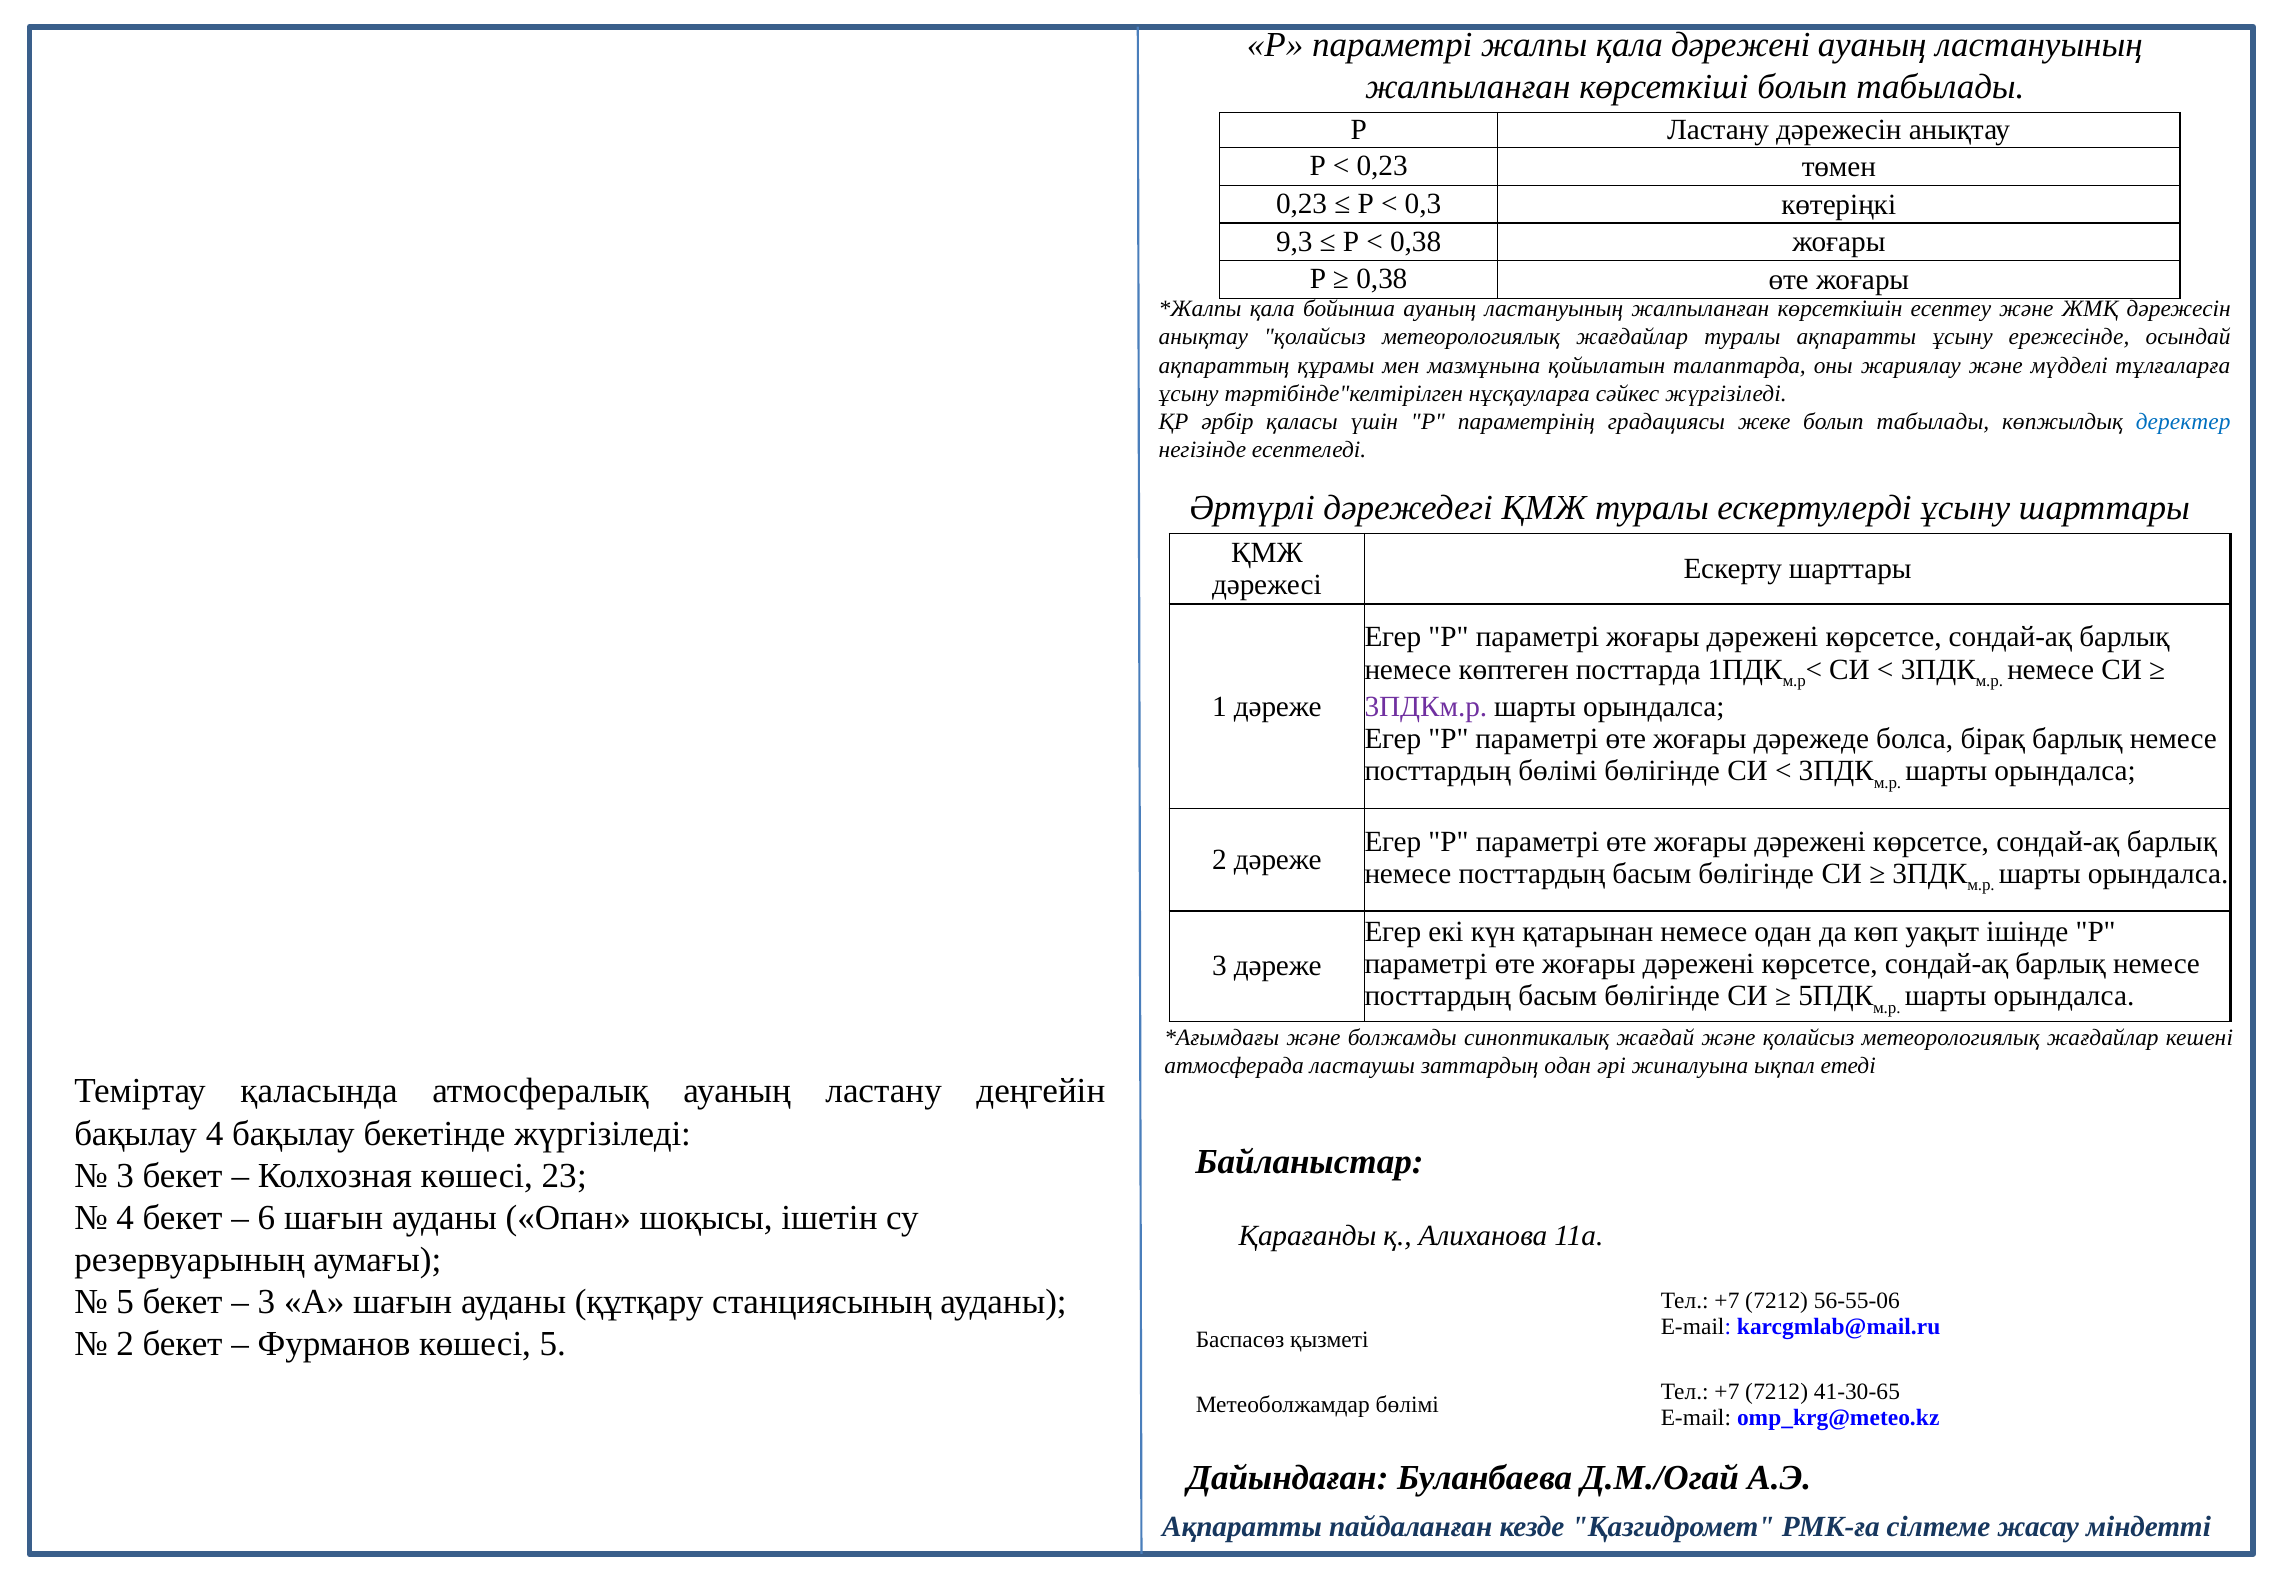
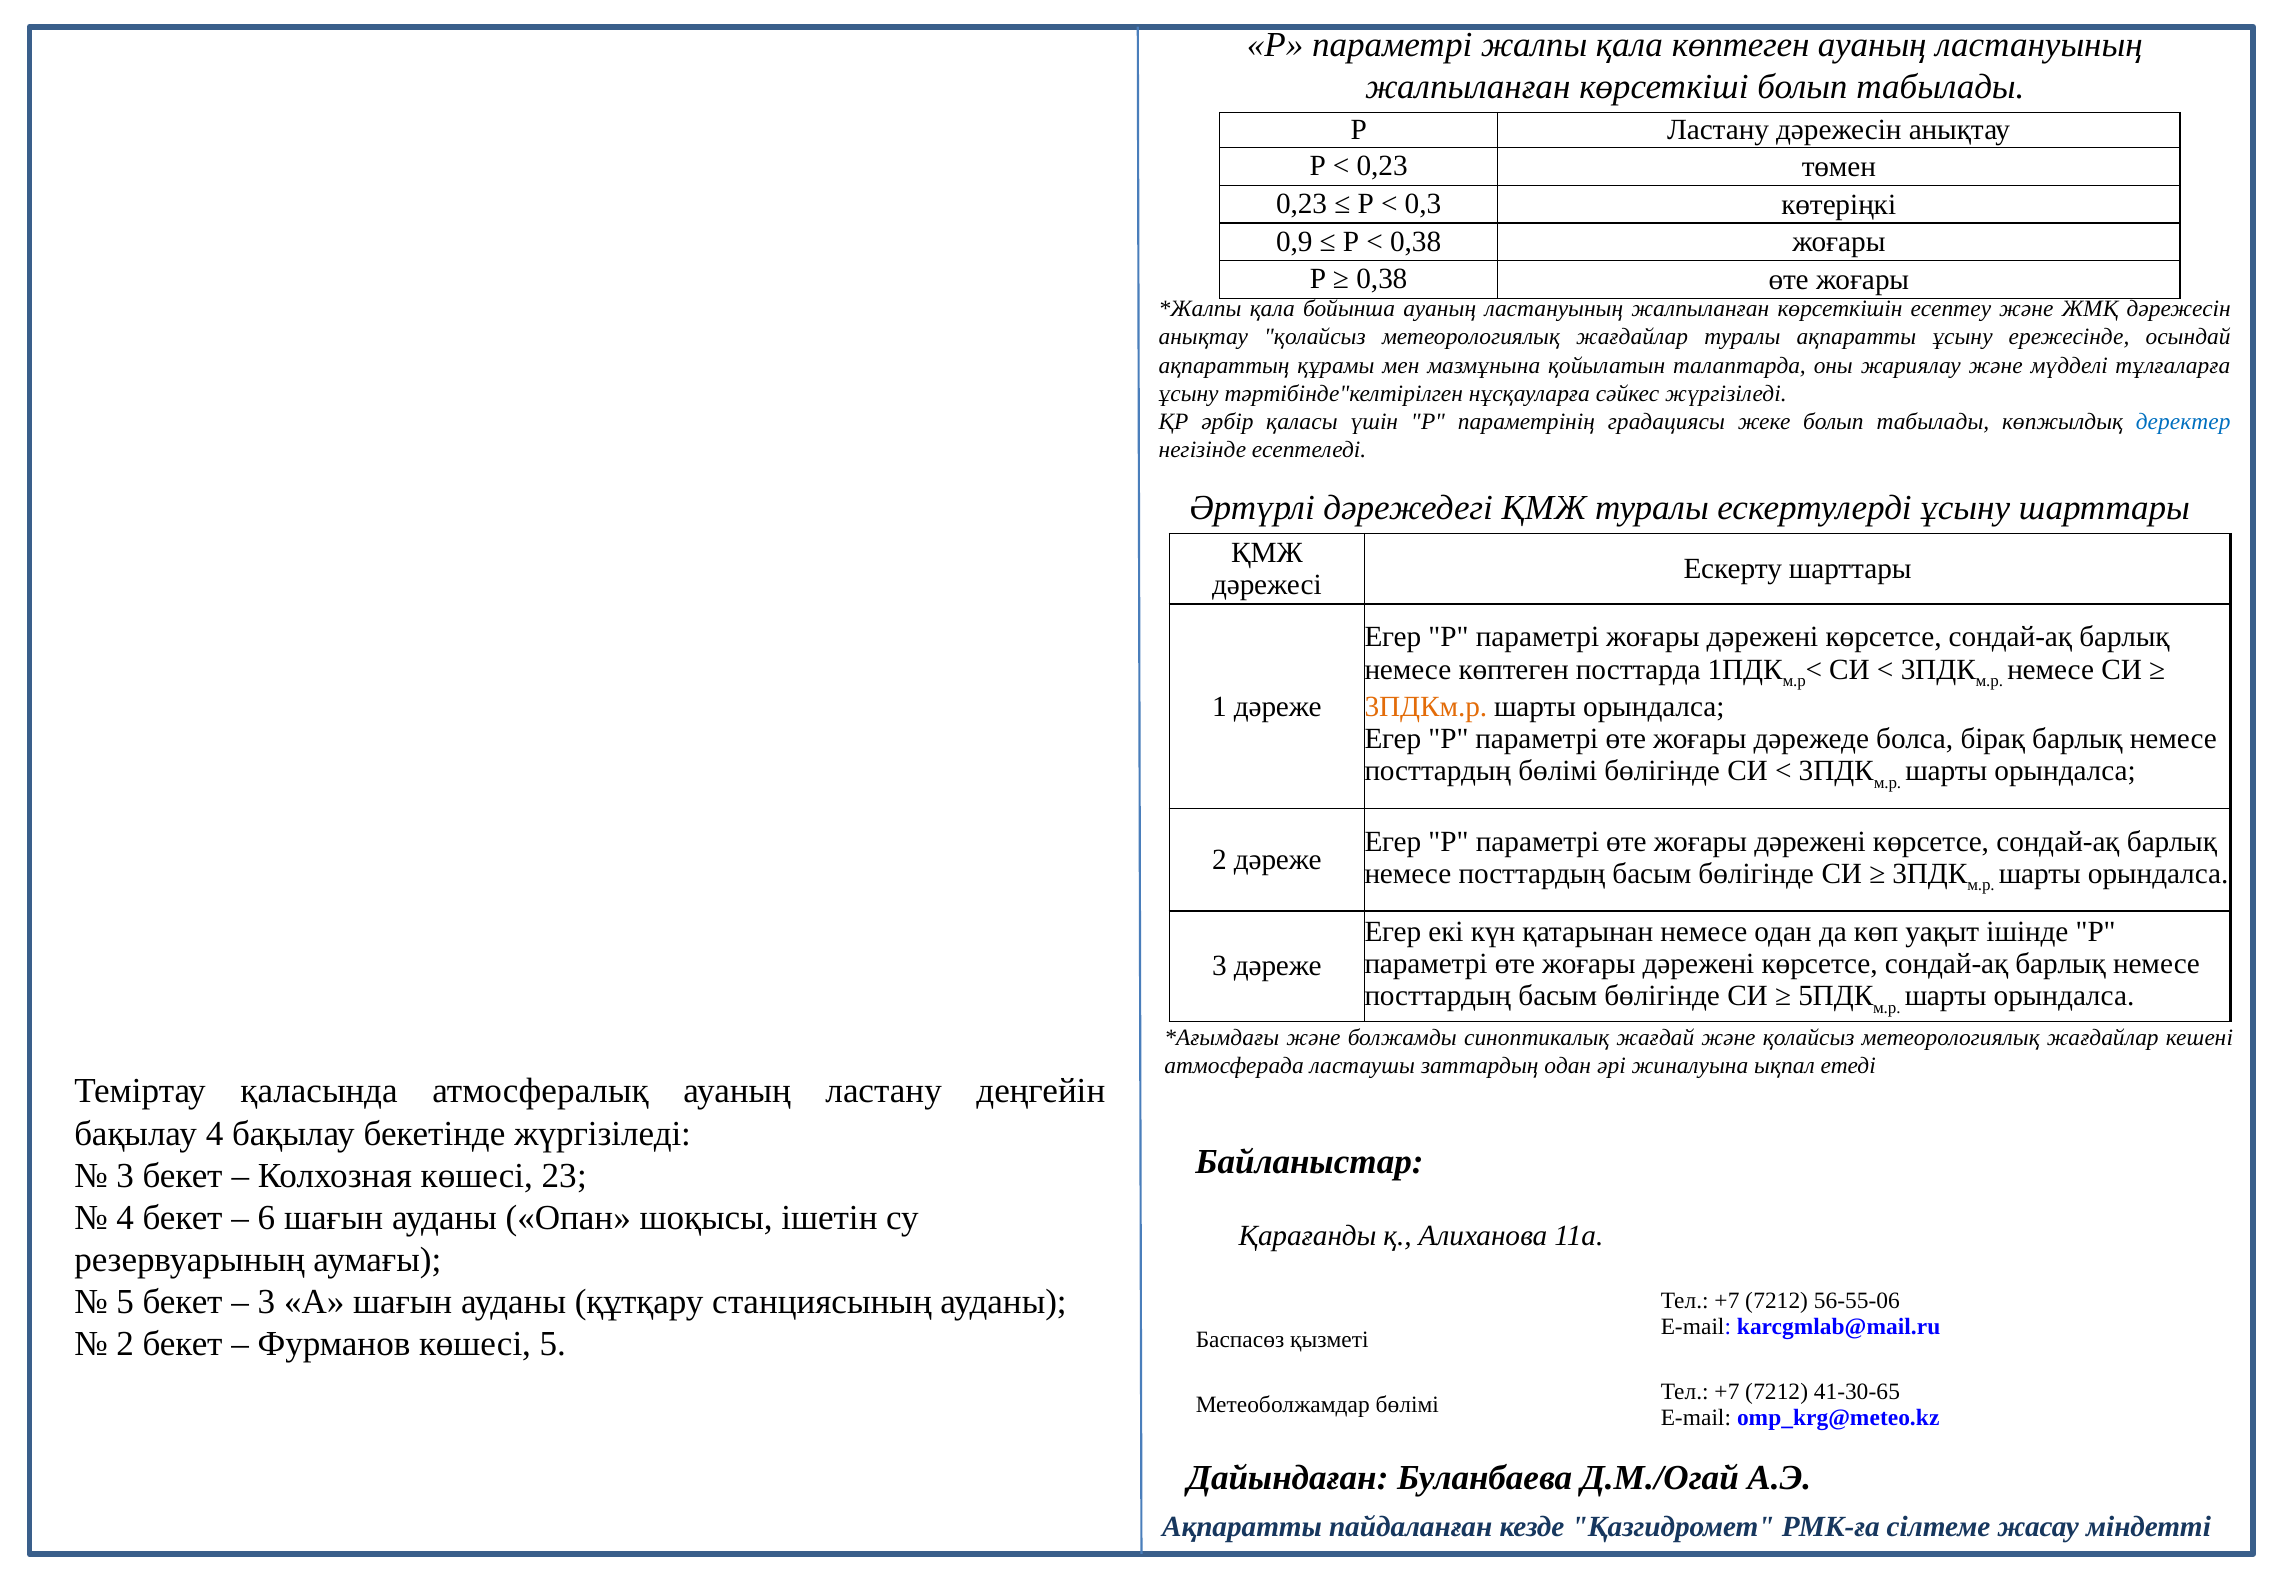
қала дәрежені: дәрежені -> көптеген (1741, 45)
9,3: 9,3 -> 0,9 (1294, 242)
3ПДКм.р colour: purple -> orange (1426, 706)
